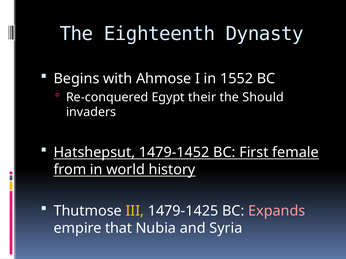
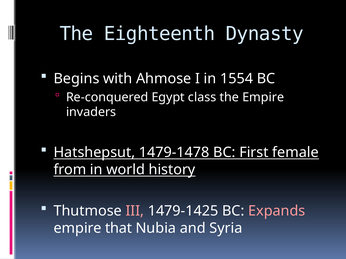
1552: 1552 -> 1554 (237, 79)
their: their -> class (202, 97)
the Should: Should -> Empire (263, 97)
1479-1452: 1479-1452 -> 1479-1478 (174, 153)
III colour: yellow -> pink (135, 211)
